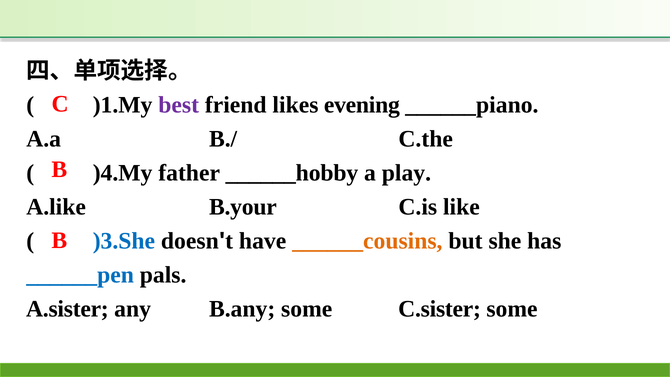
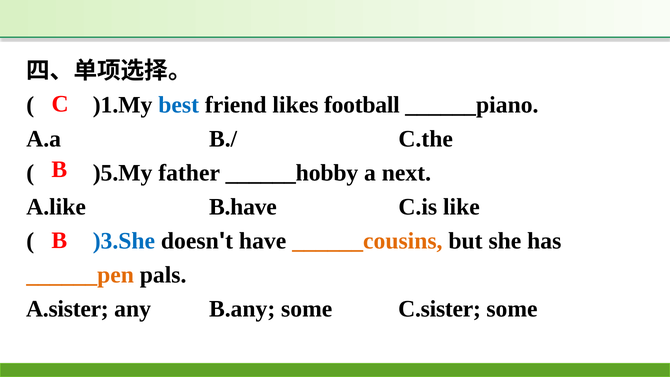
best colour: purple -> blue (179, 105)
evening: evening -> football (362, 105)
)4.My: )4.My -> )5.My (123, 173)
play: play -> next (406, 173)
B.your: B.your -> B.have (243, 207)
______pen colour: blue -> orange (80, 275)
